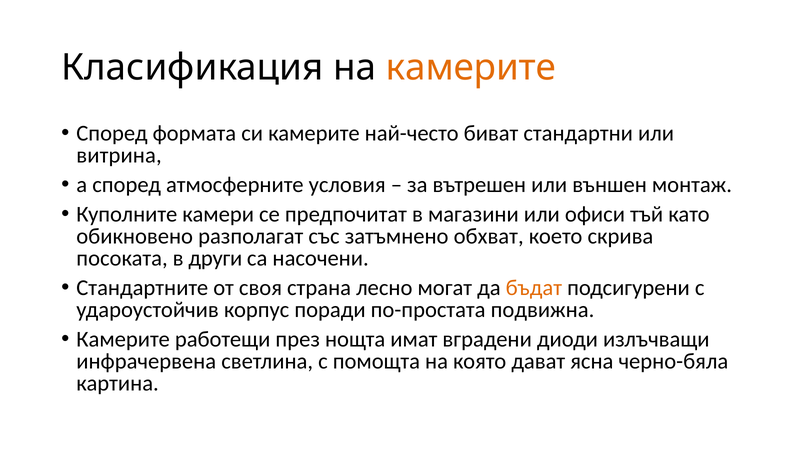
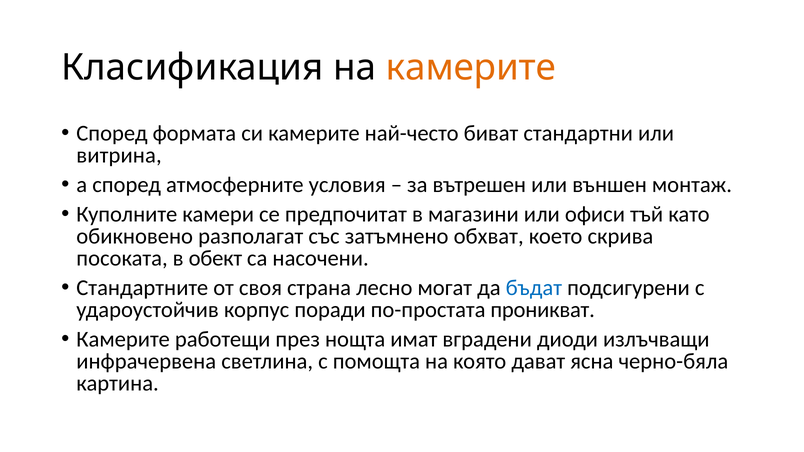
други: други -> обект (215, 259)
бъдат colour: orange -> blue (534, 288)
подвижна: подвижна -> проникват (543, 310)
